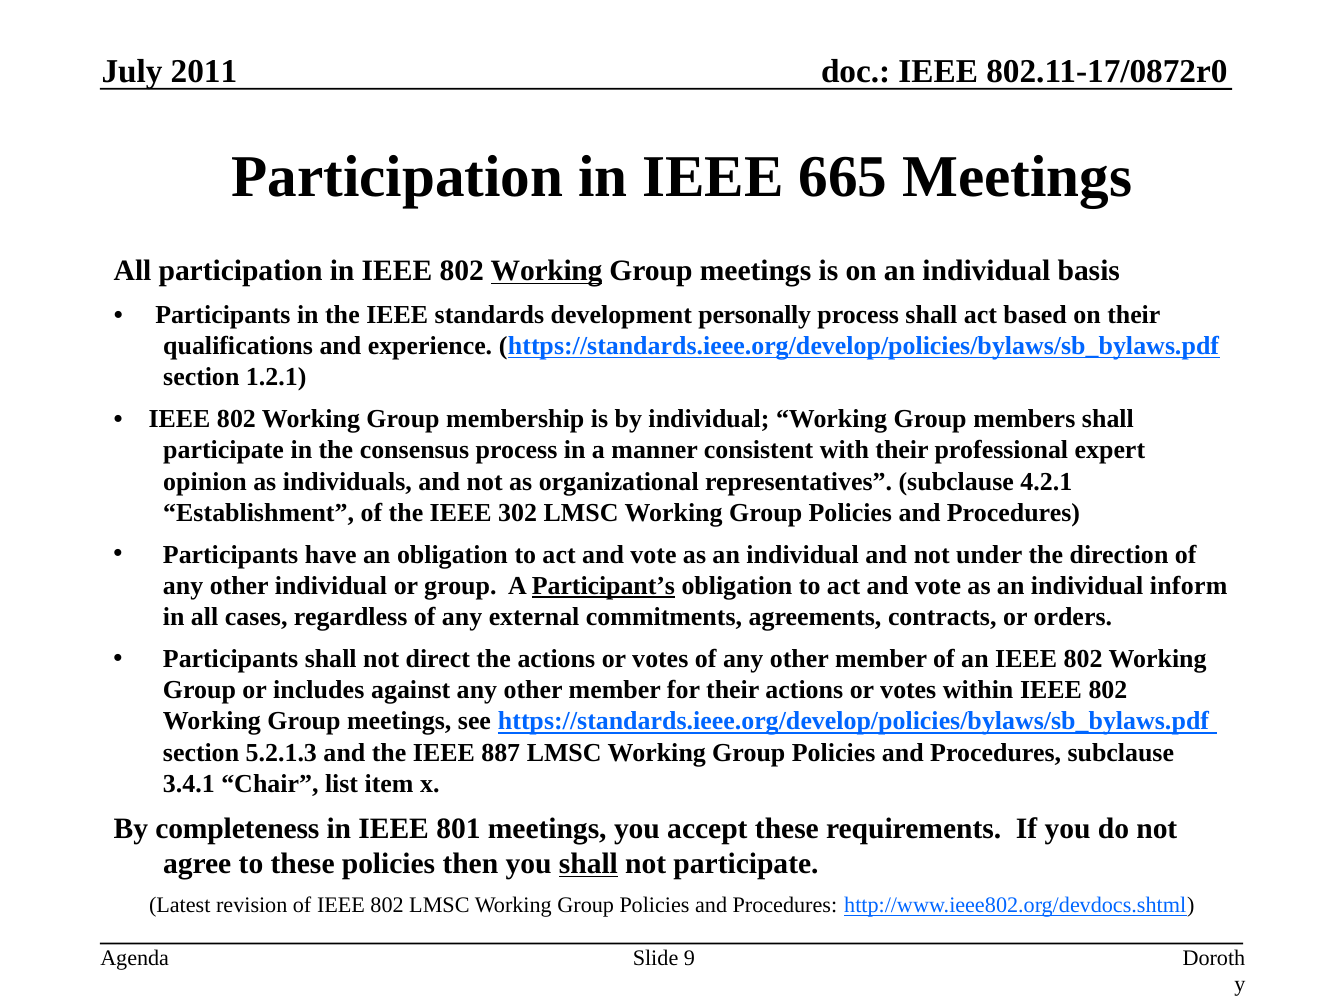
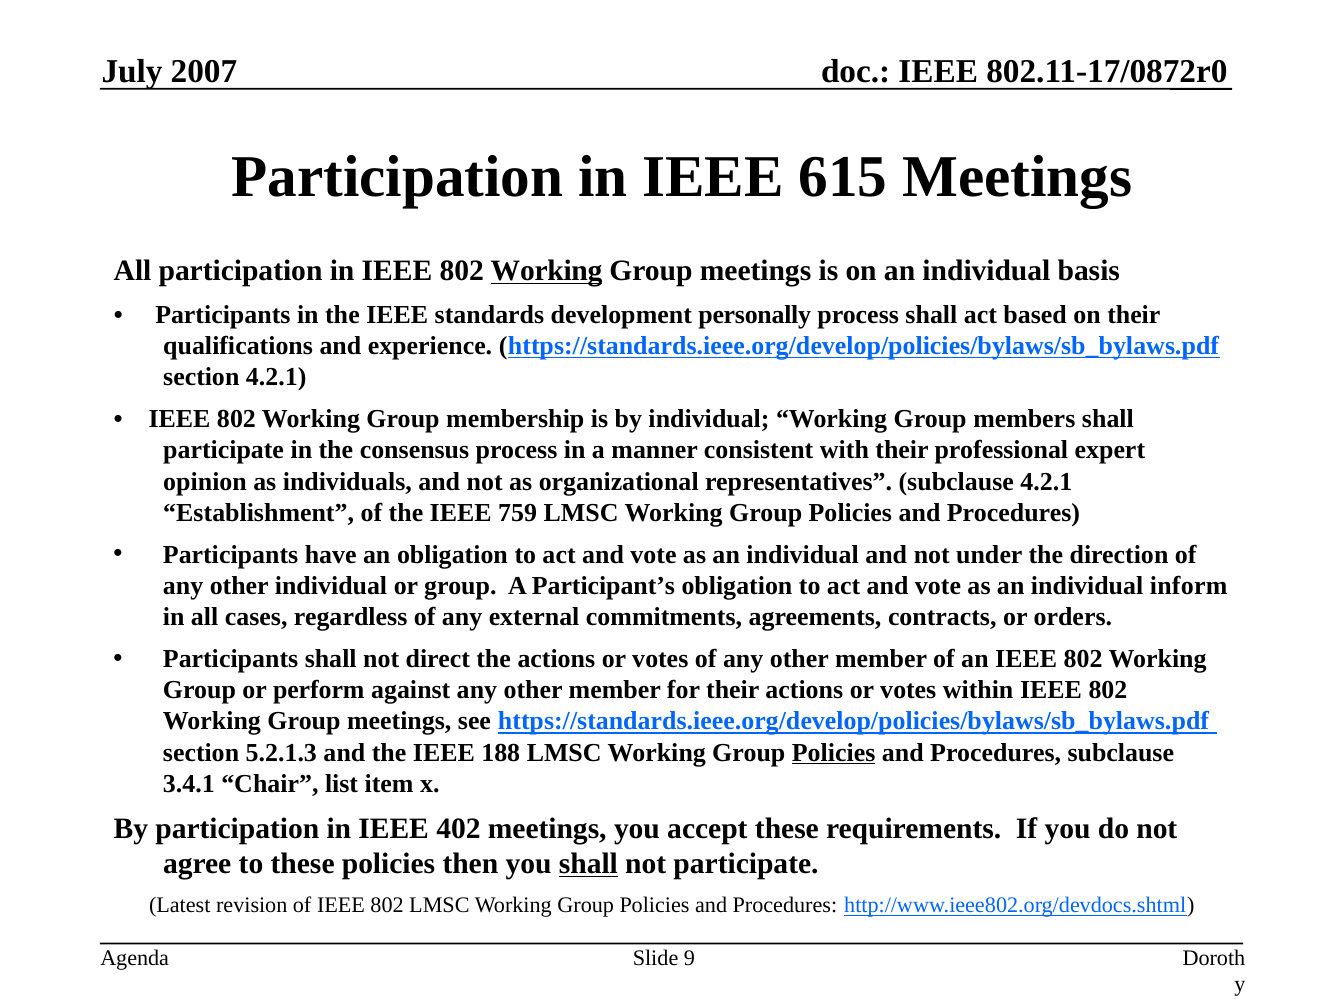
2011: 2011 -> 2007 (204, 71)
665: 665 -> 615 (843, 177)
section 1.2.1: 1.2.1 -> 4.2.1 (276, 377)
302: 302 -> 759 (518, 513)
Participant’s underline: present -> none (603, 586)
includes: includes -> perform (319, 690)
887: 887 -> 188 (501, 752)
Policies underline: none -> present (834, 752)
By completeness: completeness -> participation (237, 828)
801: 801 -> 402 (458, 828)
